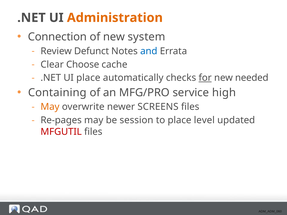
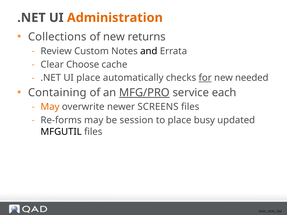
Connection: Connection -> Collections (57, 37)
system: system -> returns (147, 37)
Defunct: Defunct -> Custom (92, 51)
and colour: blue -> black (149, 51)
MFG/PRO underline: none -> present (144, 93)
high: high -> each (224, 93)
Re-pages: Re-pages -> Re-forms (61, 120)
level: level -> busy (204, 120)
MFGUTIL colour: red -> black (61, 132)
